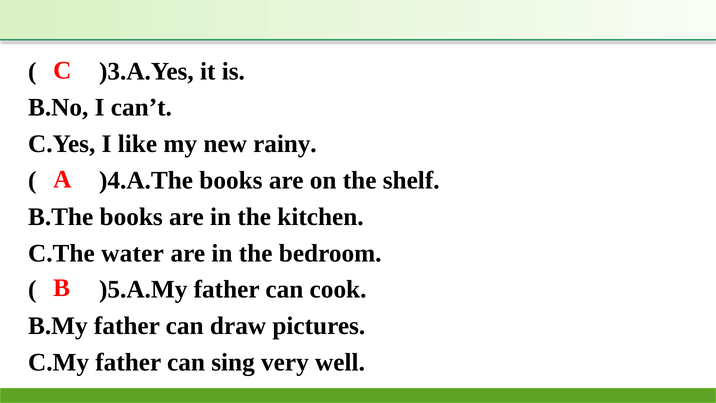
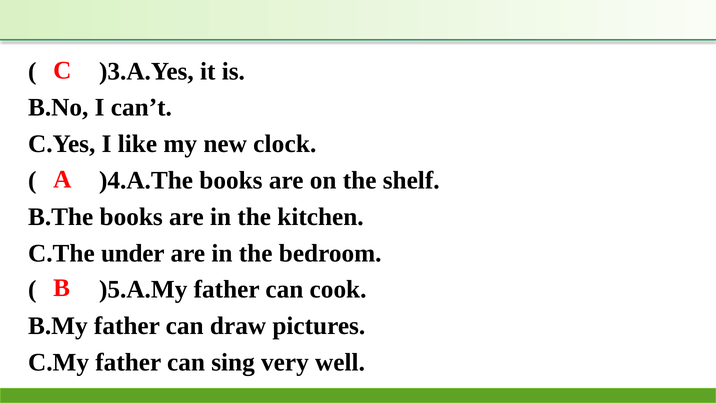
rainy: rainy -> clock (285, 144)
water: water -> under (133, 253)
